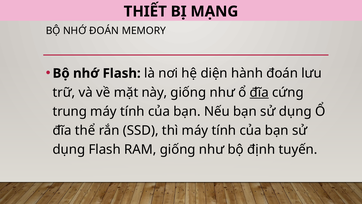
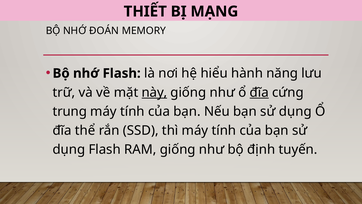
diện: diện -> hiểu (214, 73)
hành đoán: đoán -> năng (282, 73)
này underline: none -> present (154, 92)
